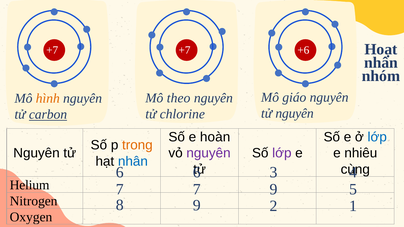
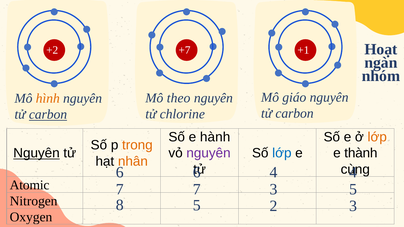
+7: +7 -> +2 (52, 50)
+6: +6 -> +1 (303, 50)
nhân: nhân -> ngàn (381, 63)
nguyên: nguyên -> carbon (295, 114)
hoàn: hoàn -> hành (215, 137)
lớp colour: blue -> orange (377, 137)
Nguyên underline: none -> present (36, 153)
lớp colour: purple -> blue (282, 153)
nhiêu: nhiêu -> thành (361, 153)
nhân colour: blue -> orange (133, 161)
3: 3 -> 4 (273, 172)
Helium: Helium -> Atomic (30, 185)
7 9: 9 -> 3 (273, 189)
8 9: 9 -> 5 (197, 205)
2 1: 1 -> 3 (353, 206)
